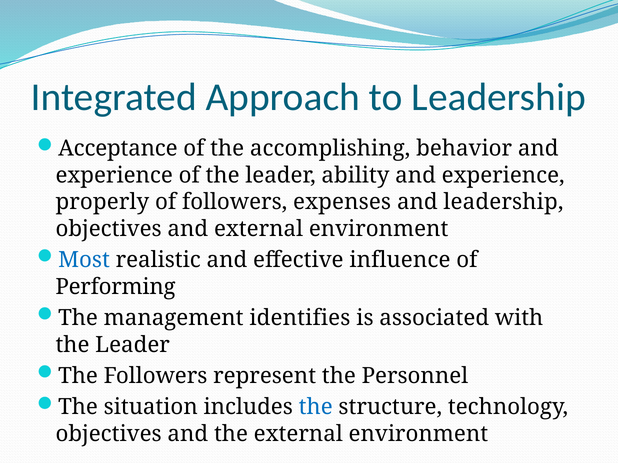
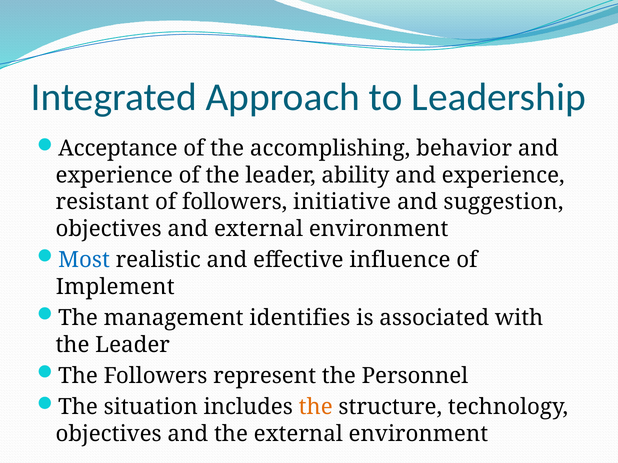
properly: properly -> resistant (102, 202)
expenses: expenses -> initiative (342, 202)
and leadership: leadership -> suggestion (503, 202)
Performing: Performing -> Implement (115, 287)
the colour: blue -> orange (316, 407)
